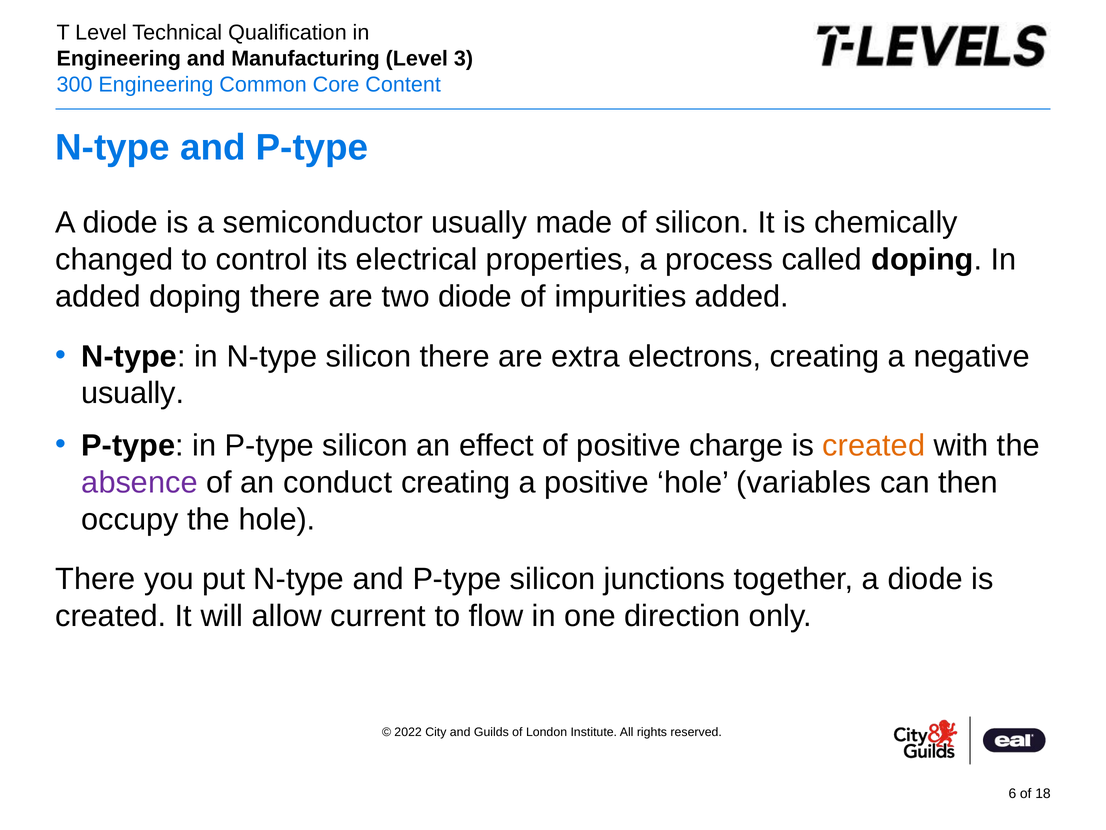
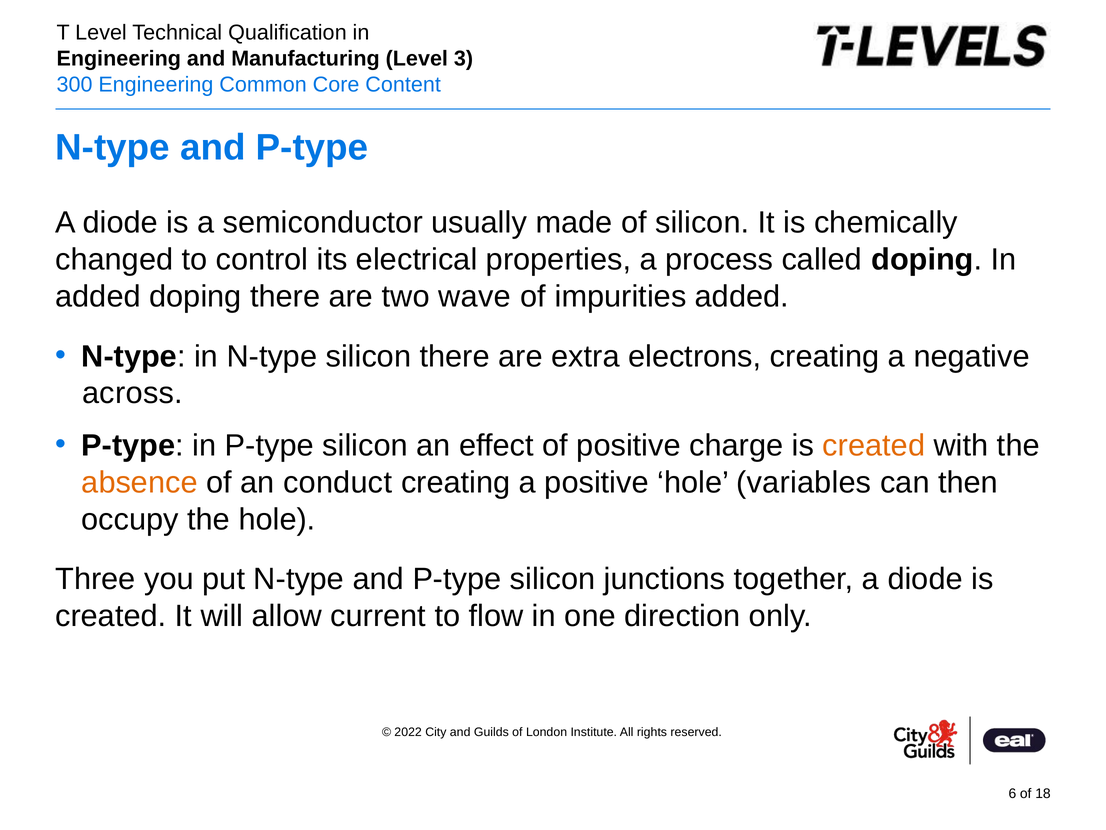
two diode: diode -> wave (475, 296)
usually: usually -> across (132, 393)
absence colour: purple -> orange (140, 482)
There: There -> Three (95, 579)
